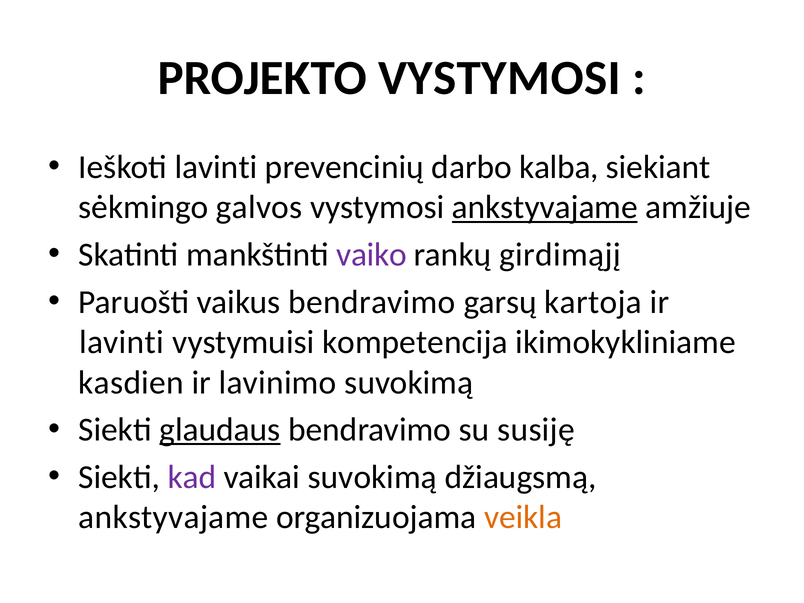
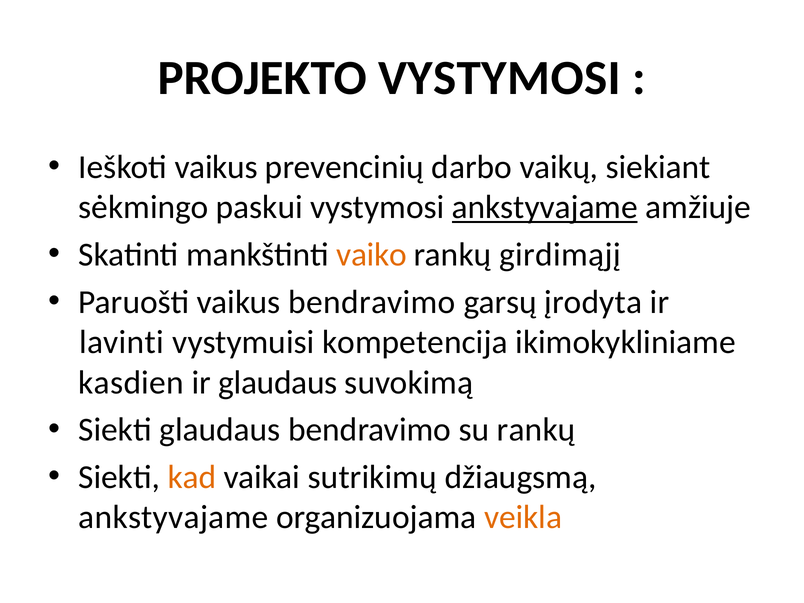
Ieškoti lavinti: lavinti -> vaikus (216, 167)
kalba: kalba -> vaikų (559, 167)
galvos: galvos -> paskui (259, 207)
vaiko colour: purple -> orange (372, 255)
kartoja: kartoja -> įrodyta (593, 302)
ir lavinimo: lavinimo -> glaudaus (278, 382)
glaudaus underline: present -> none (220, 430)
su susiję: susiję -> rankų (536, 430)
kad colour: purple -> orange (192, 477)
vaikai suvokimą: suvokimą -> sutrikimų (372, 477)
